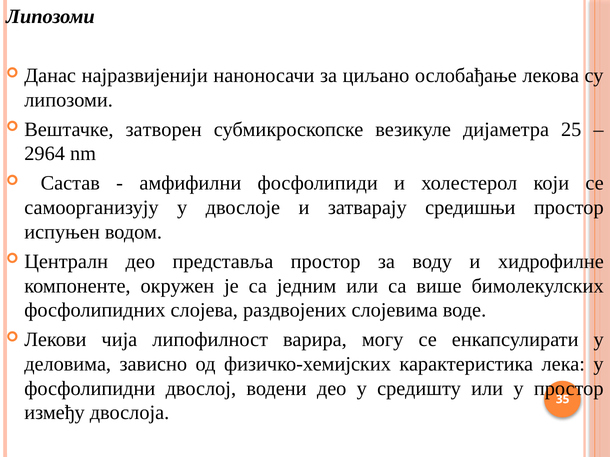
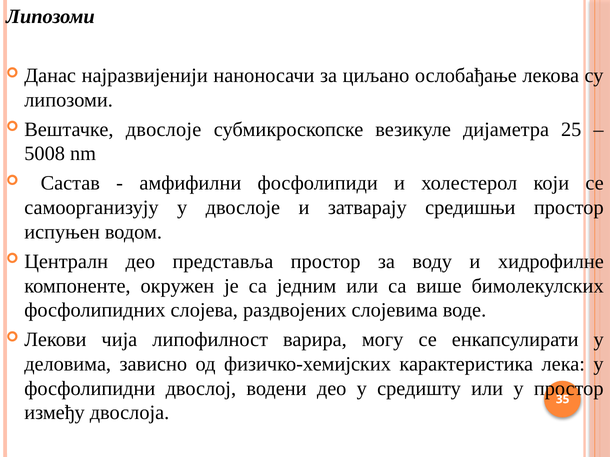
Вештачке затворен: затворен -> двослоје (164, 130)
2964: 2964 -> 5008 (45, 154)
